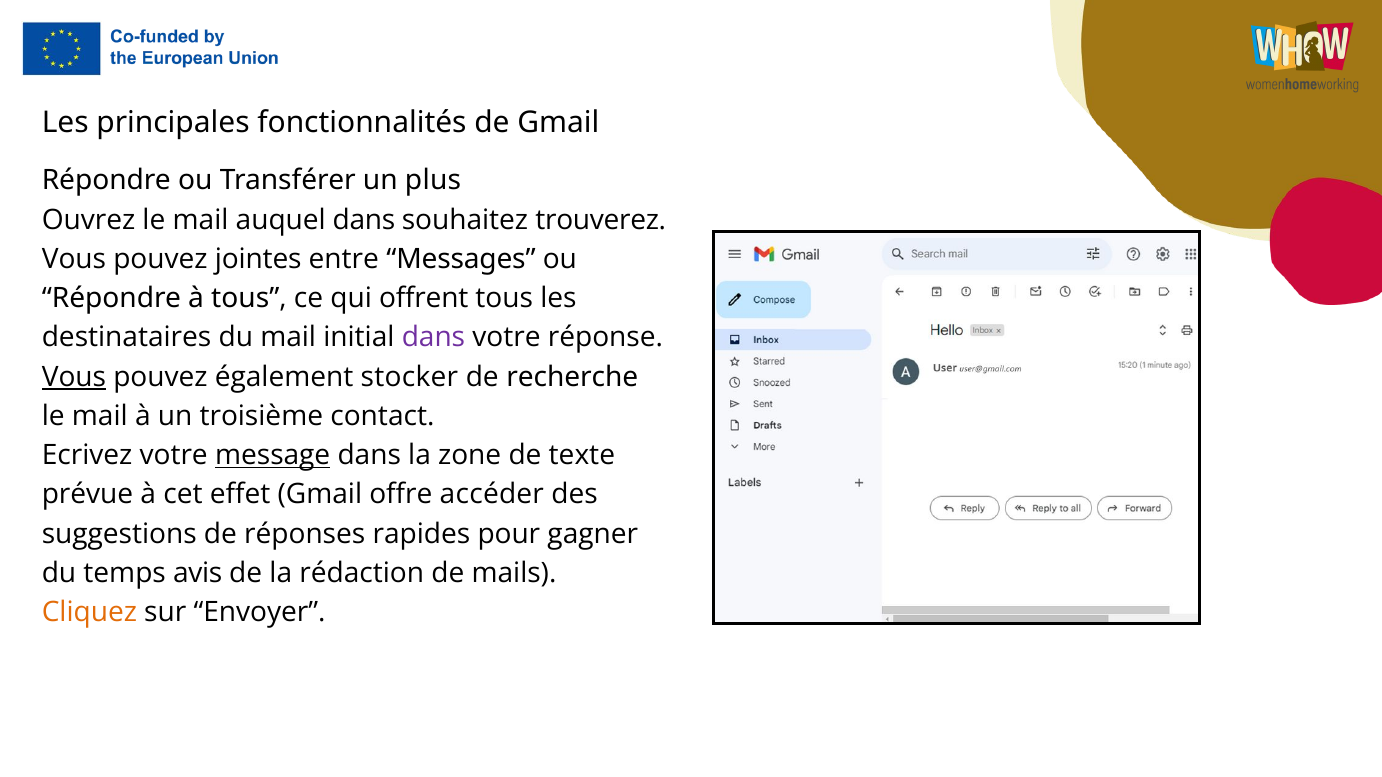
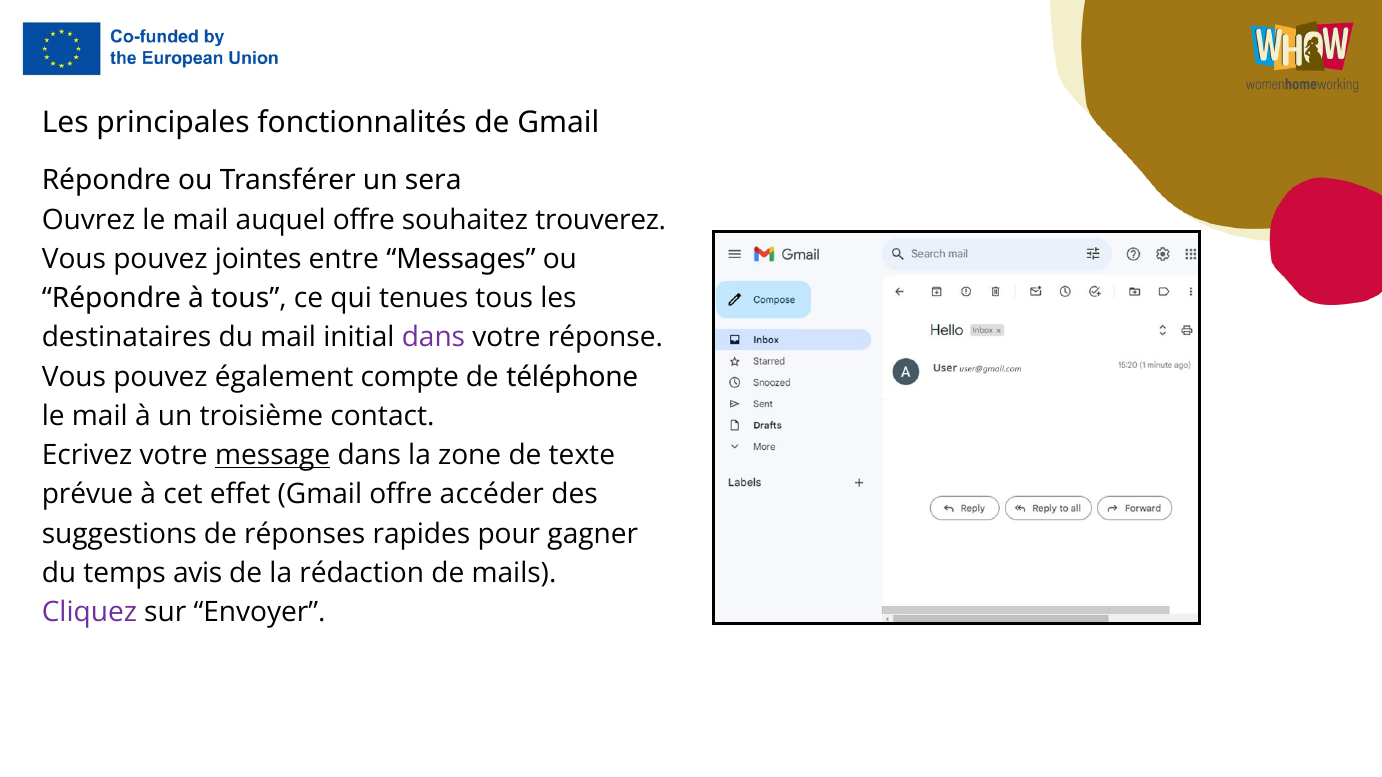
plus: plus -> sera (433, 181)
auquel dans: dans -> offre (364, 220)
offrent: offrent -> tenues (424, 298)
Vous underline: present -> none (74, 377)
stocker: stocker -> compte (410, 377)
recherche: recherche -> téléphone (572, 377)
Cliquez colour: orange -> purple (89, 613)
